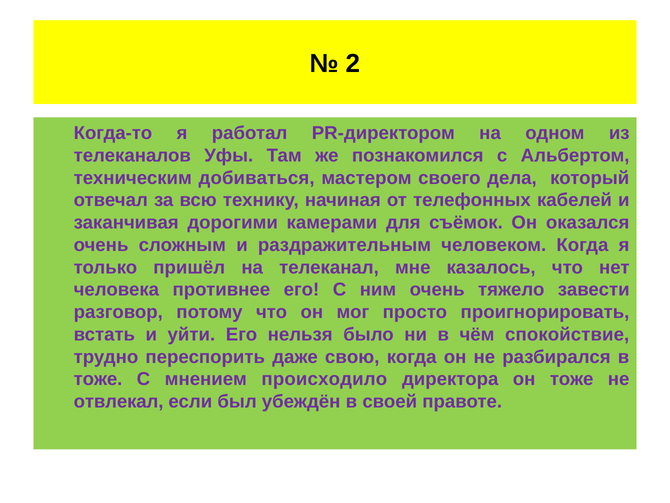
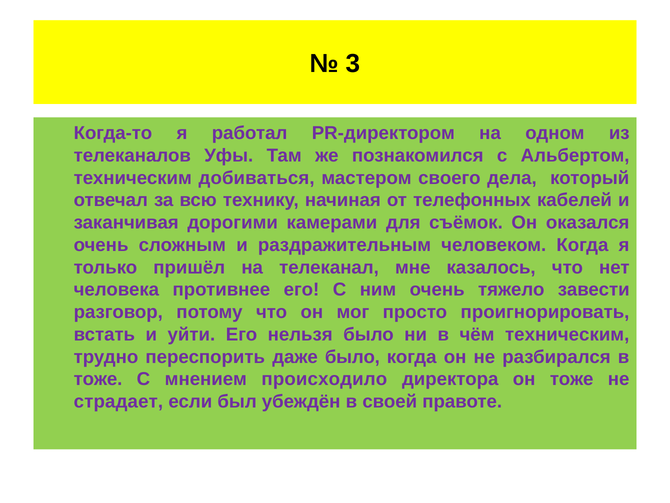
2: 2 -> 3 (353, 64)
чём спокойствие: спокойствие -> техническим (567, 334)
даже свою: свою -> было (352, 356)
отвлекал: отвлекал -> страдает (118, 401)
